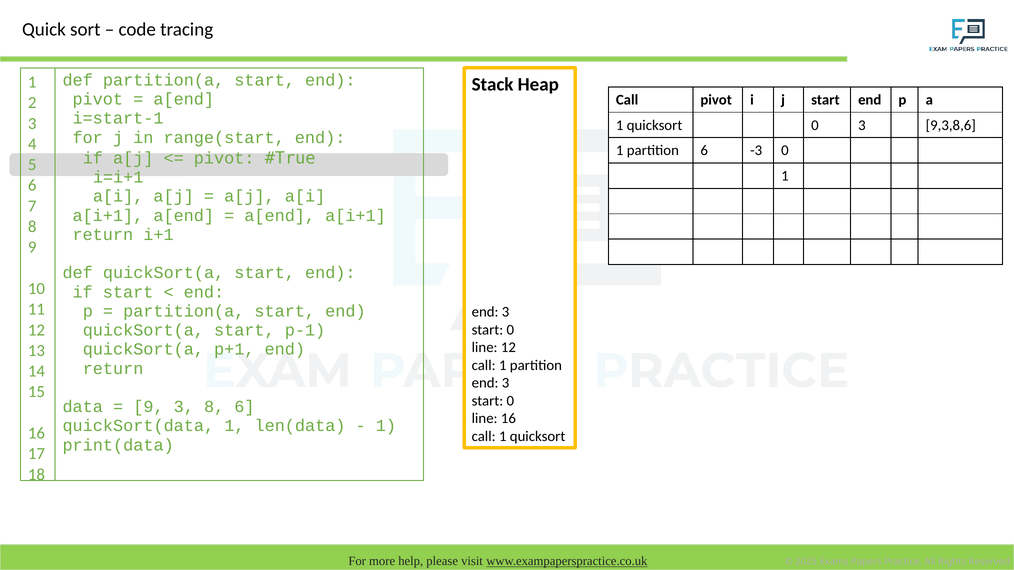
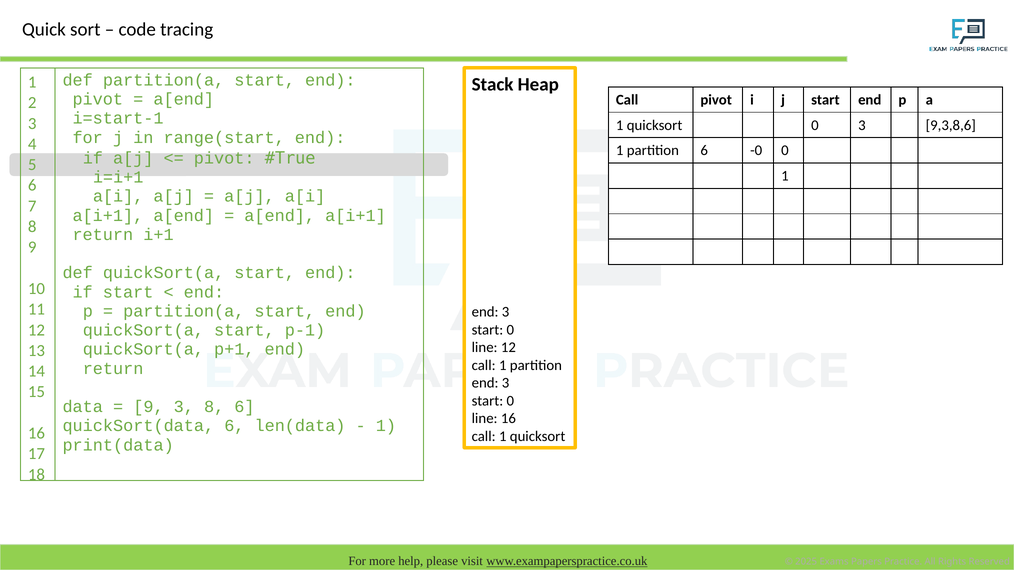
-3: -3 -> -0 (756, 151)
quickSort(data 1: 1 -> 6 (234, 426)
